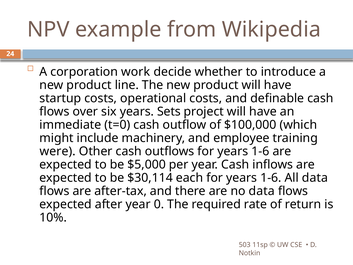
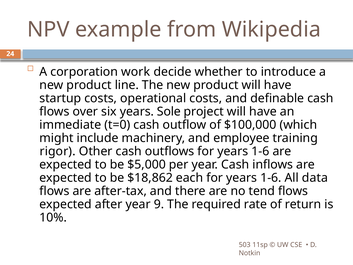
Sets: Sets -> Sole (169, 111)
were: were -> rigor (58, 151)
$30,114: $30,114 -> $18,862 (150, 178)
no data: data -> tend (262, 191)
0: 0 -> 9 (159, 204)
